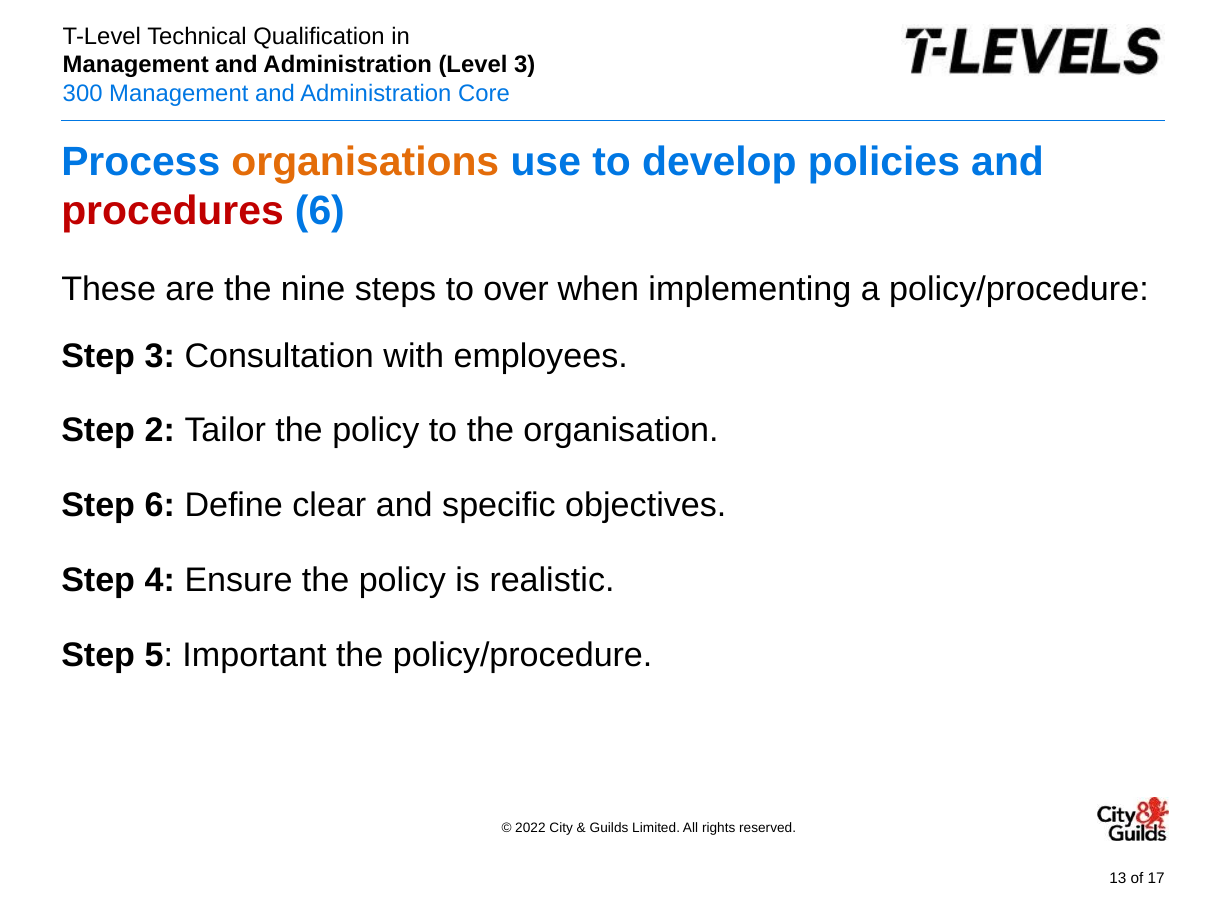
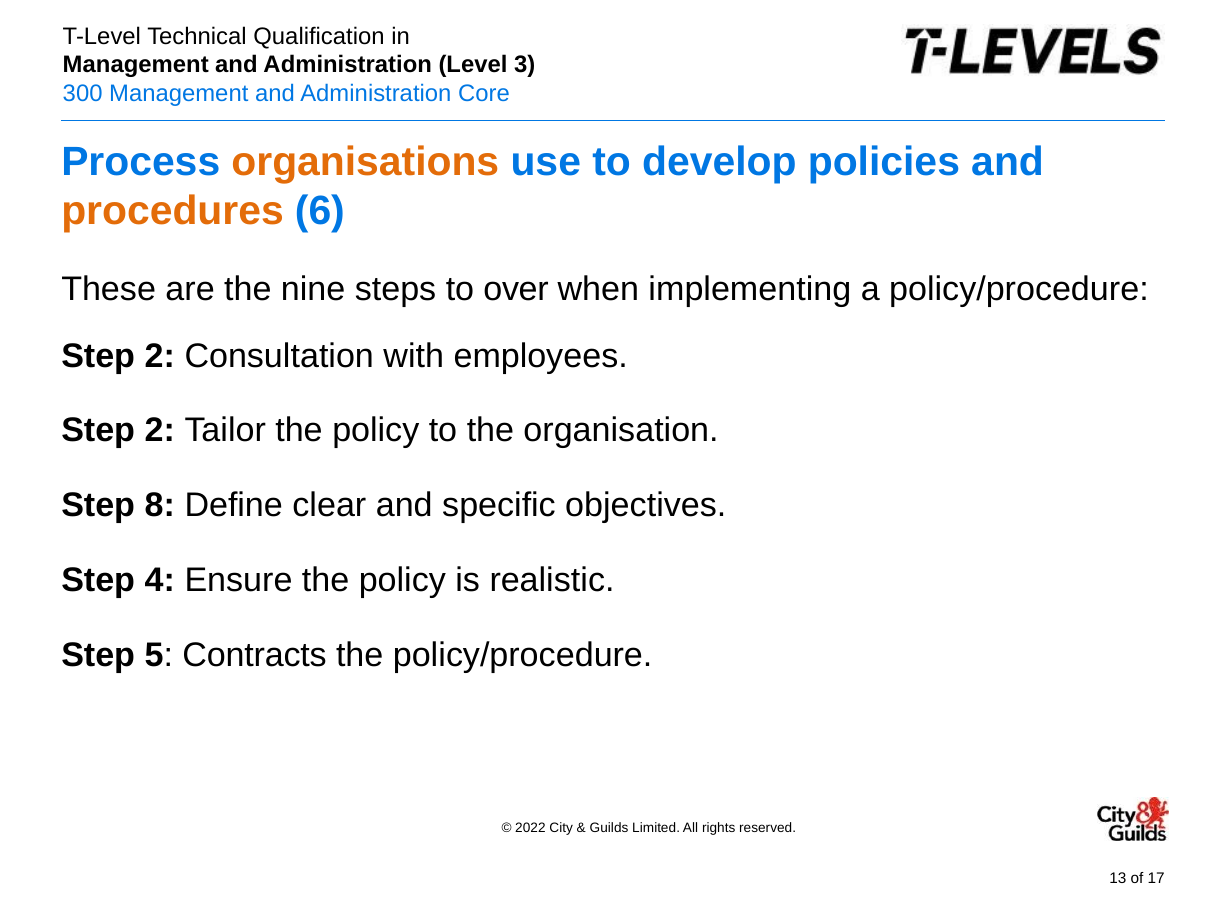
procedures colour: red -> orange (173, 212)
3: 3 -> 2 (160, 356)
Step 6: 6 -> 8 (160, 506)
Important: Important -> Contracts (255, 656)
